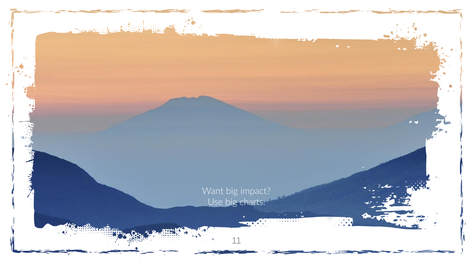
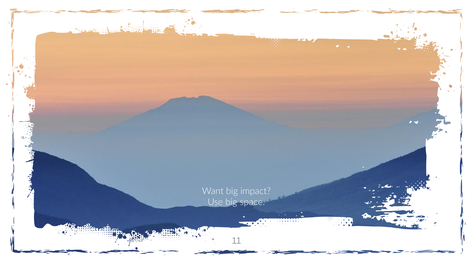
charts: charts -> space (252, 202)
